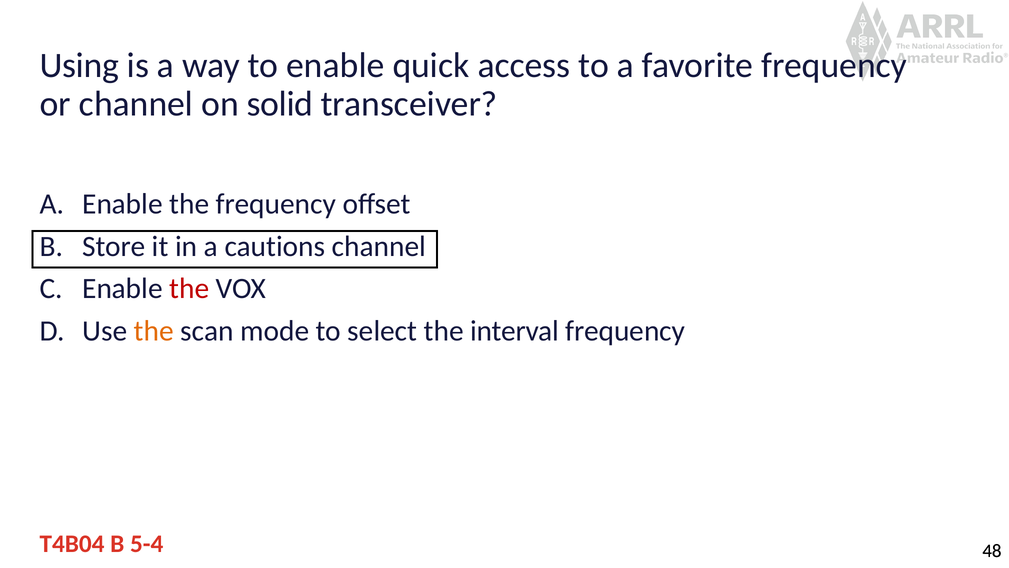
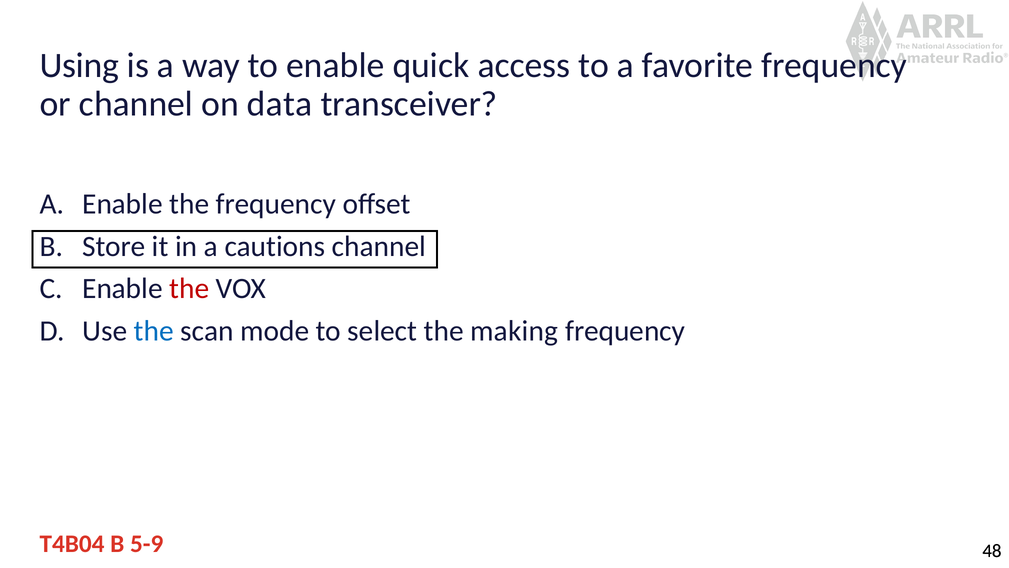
solid: solid -> data (280, 104)
the colour: orange -> blue (154, 331)
interval: interval -> making (514, 331)
5-4: 5-4 -> 5-9 (147, 543)
